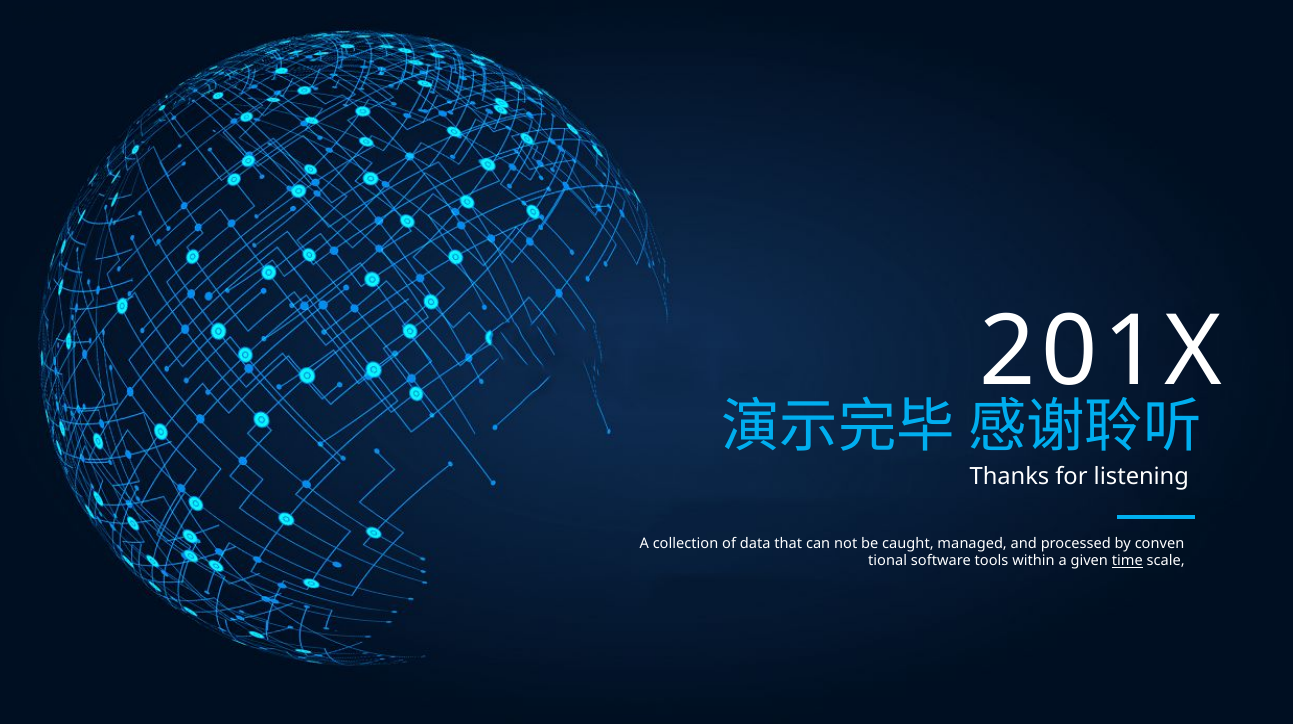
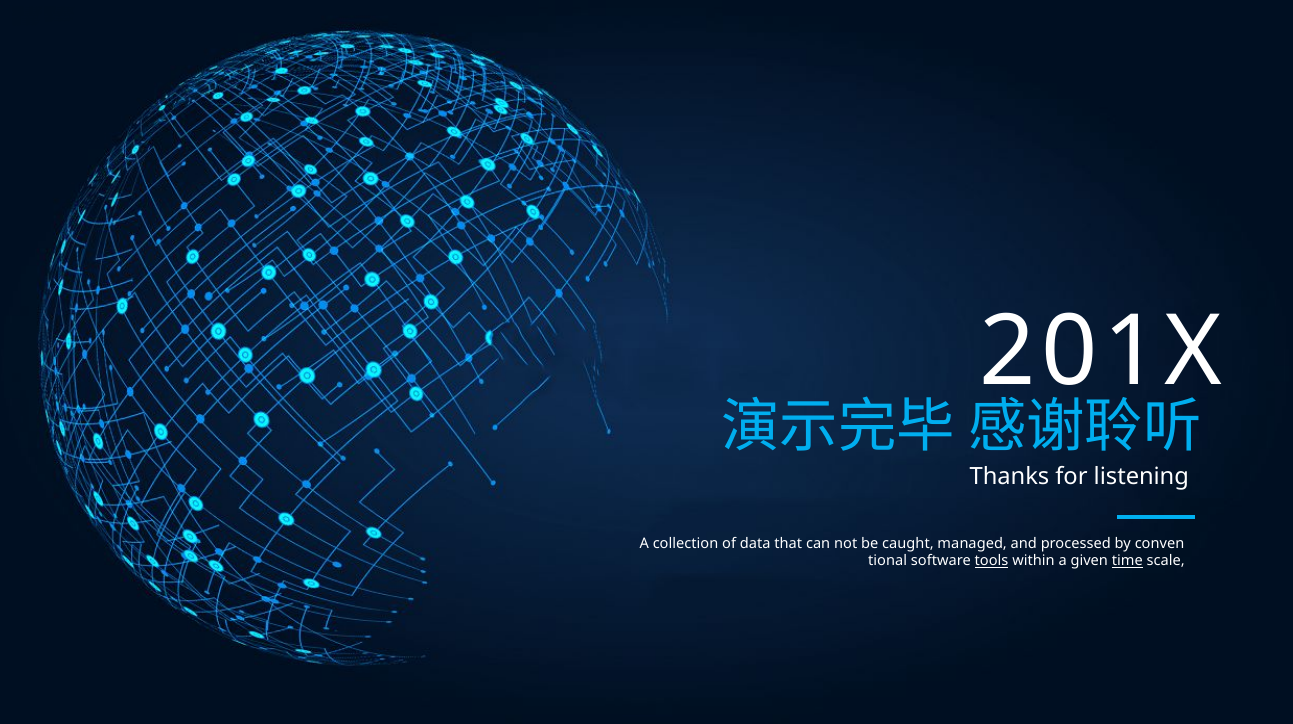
tools underline: none -> present (992, 561)
